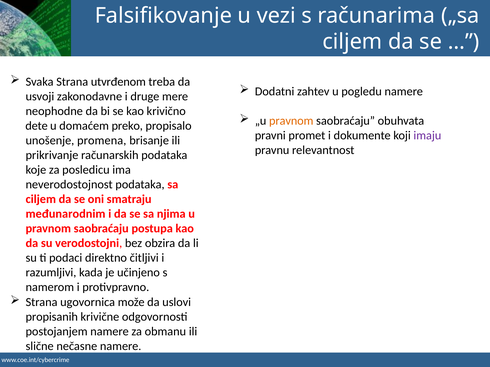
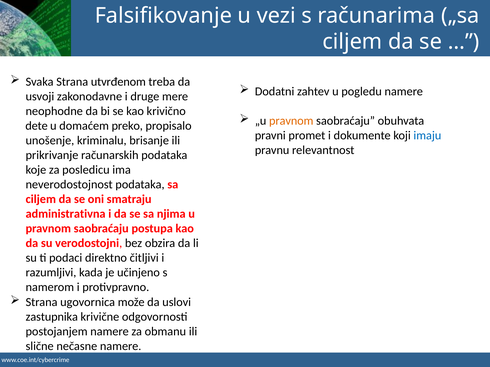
imaju colour: purple -> blue (427, 136)
promena: promena -> kriminalu (102, 141)
međunarodnim: međunarodnim -> administrativna (66, 214)
propisanih: propisanih -> zastupnika (52, 317)
